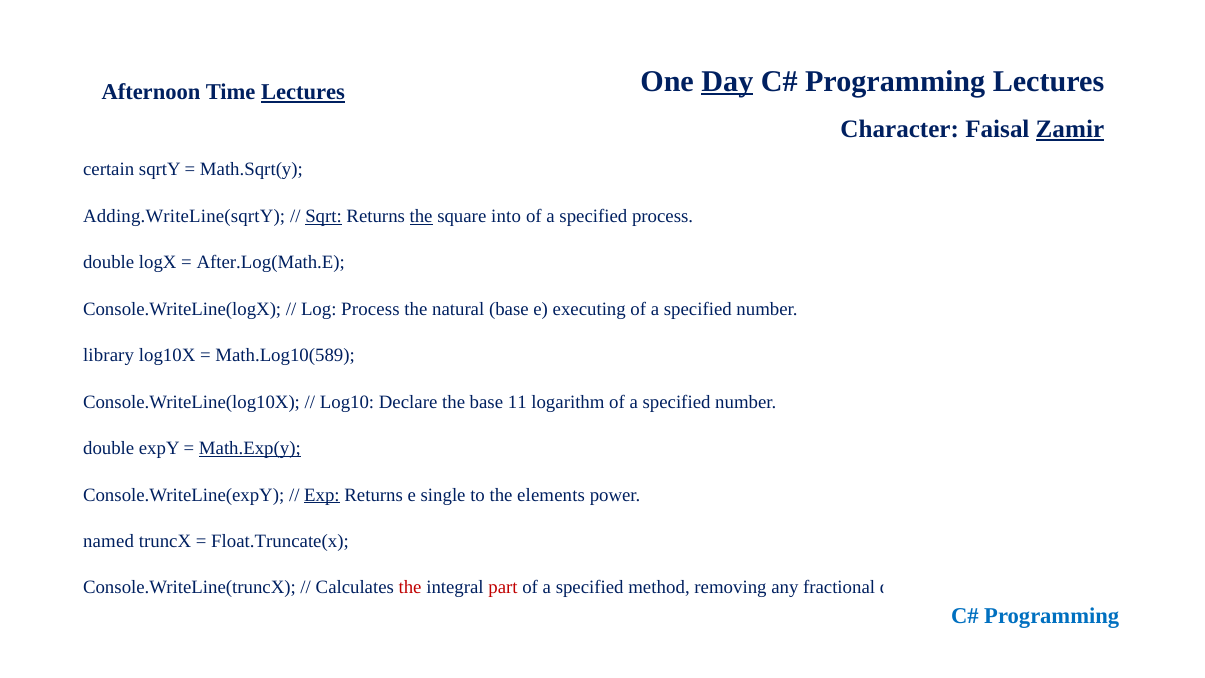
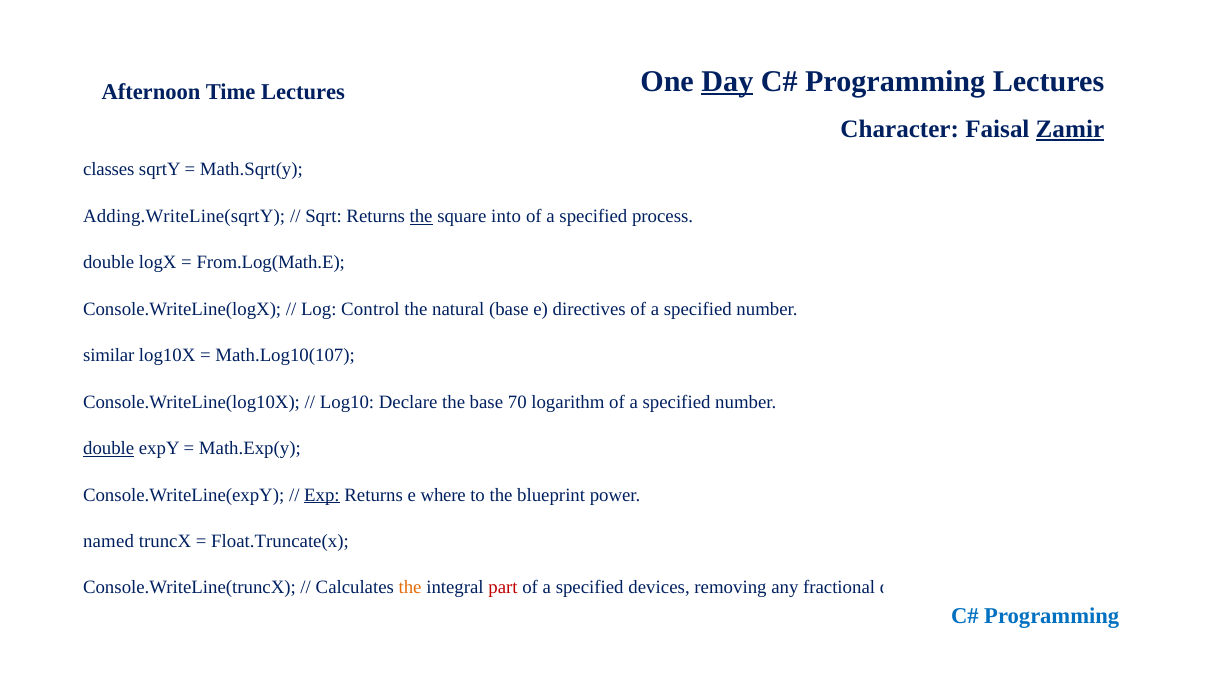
Lectures underline: present -> none (303, 92)
certain: certain -> classes (109, 170)
Sqrt underline: present -> none (324, 216)
After.Log(Math.E: After.Log(Math.E -> From.Log(Math.E (271, 262)
Log Process: Process -> Control (370, 309)
executing: executing -> directives (589, 309)
library: library -> similar (109, 355)
Math.Log10(589: Math.Log10(589 -> Math.Log10(107 (285, 355)
11: 11 -> 70 (517, 402)
double underline: none -> present (109, 448)
Math.Exp(y underline: present -> none (250, 448)
single: single -> where (443, 495)
elements: elements -> blueprint (551, 495)
the colour: red -> orange (410, 588)
method: method -> devices (659, 588)
